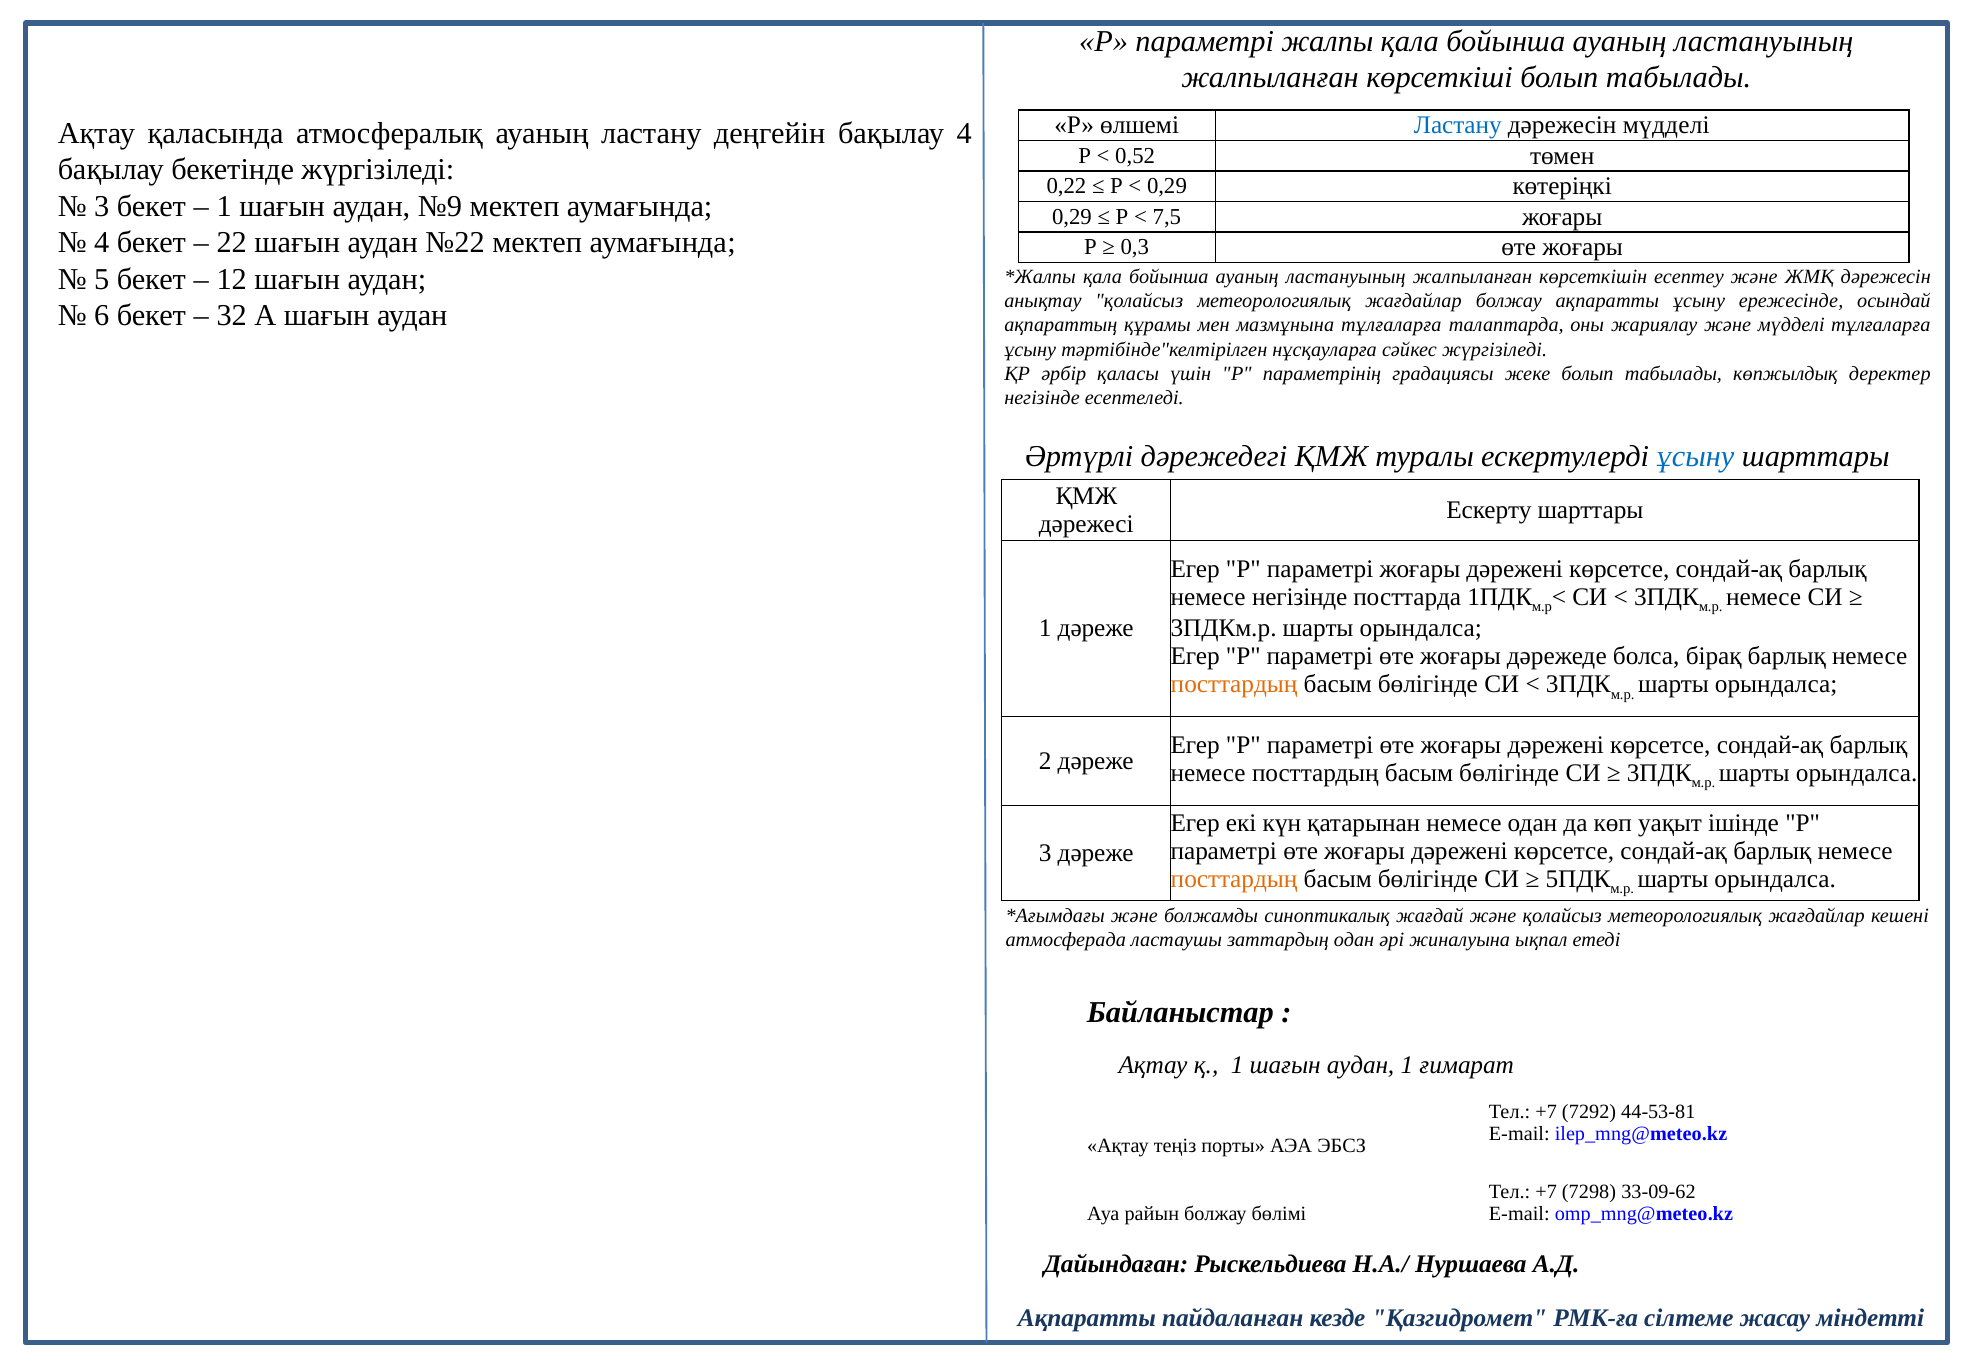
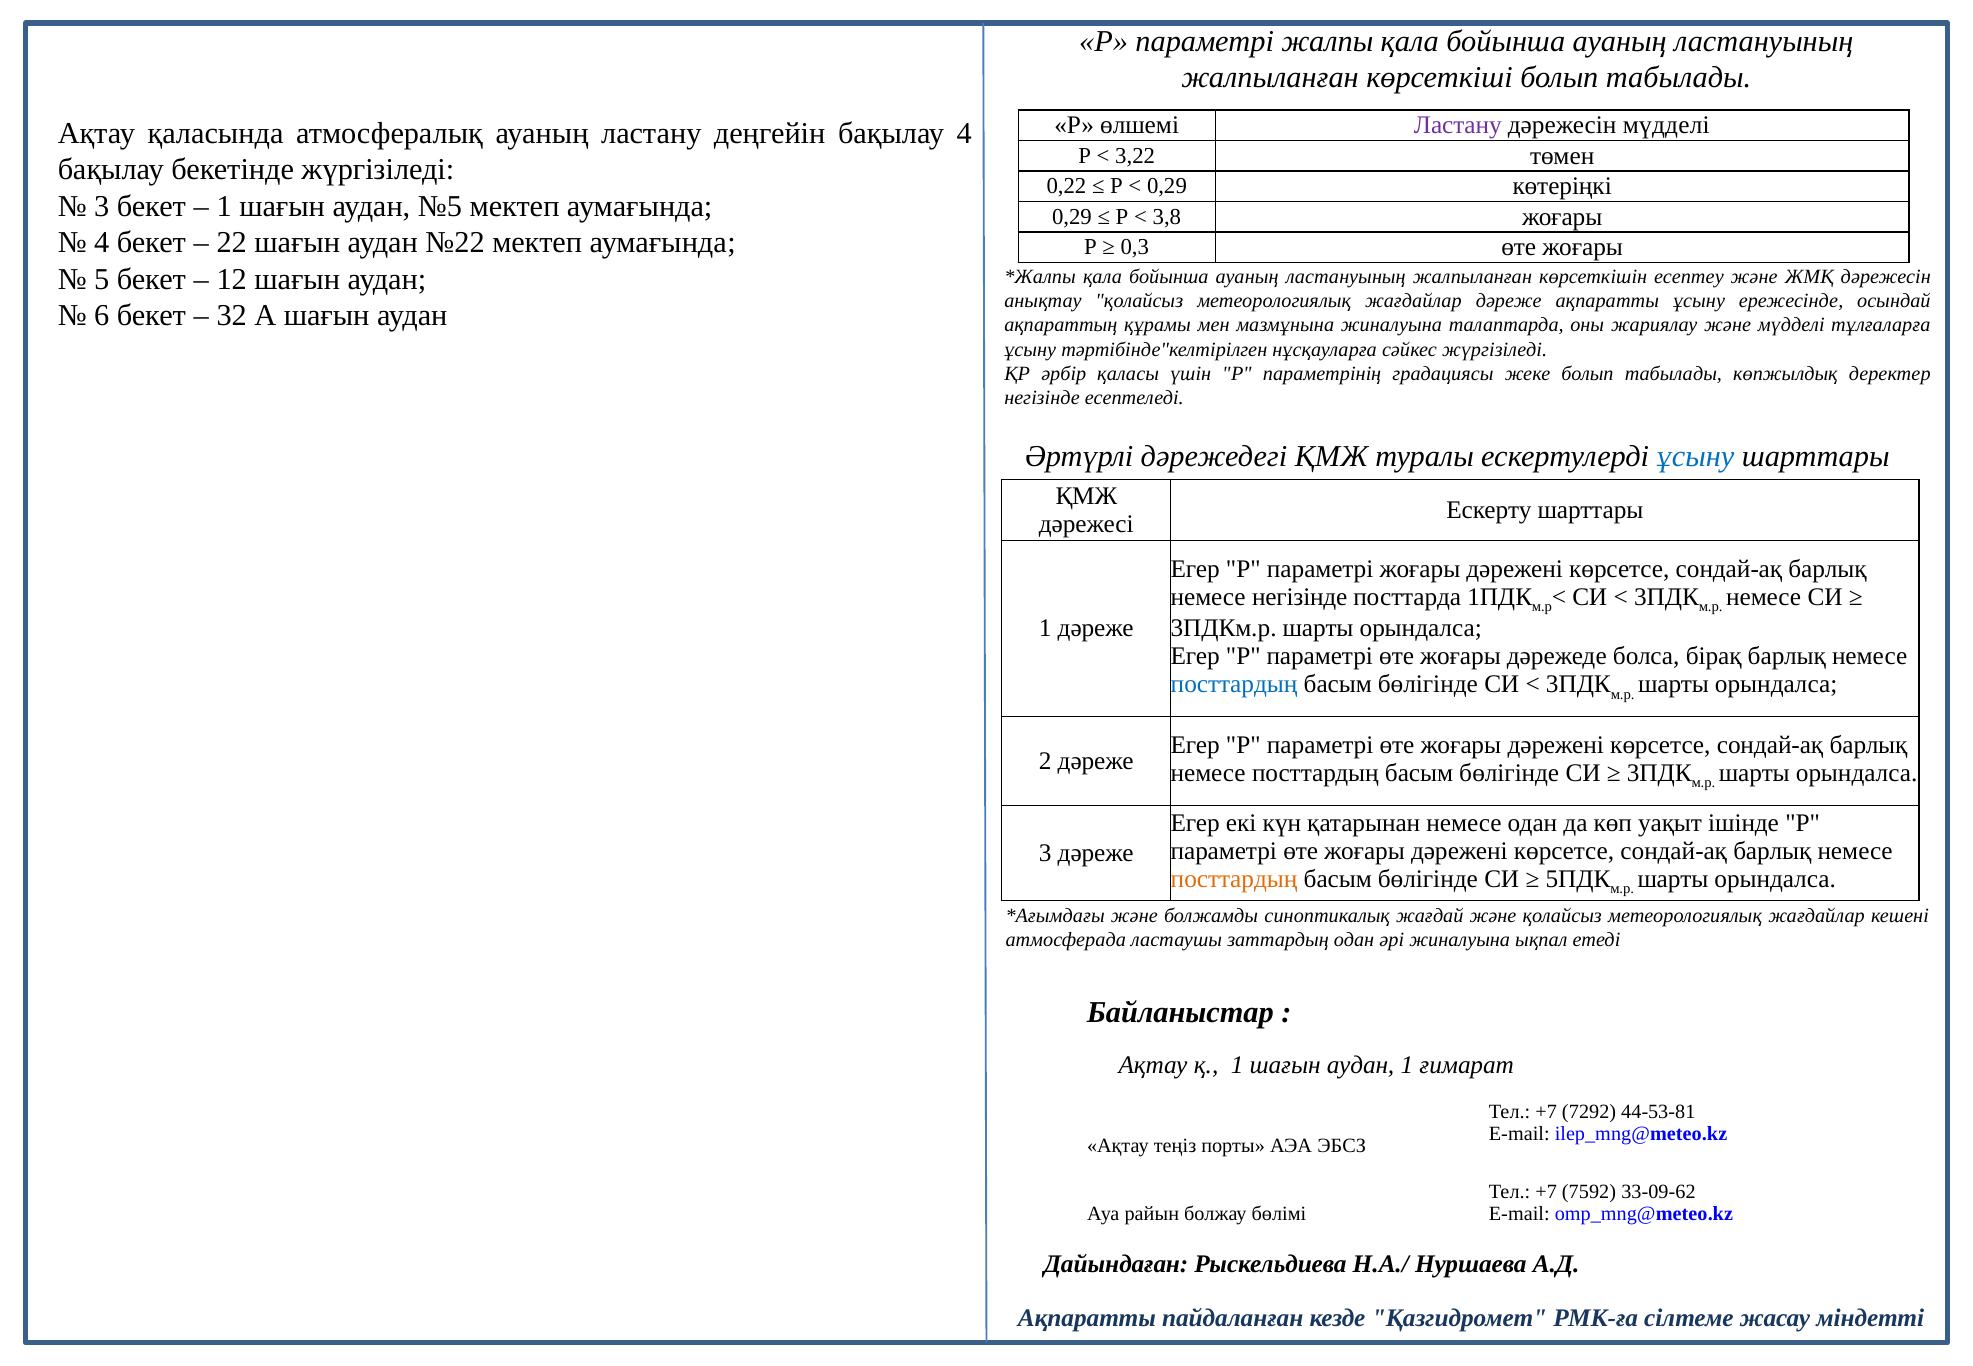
Ластану colour: blue -> purple (1458, 125)
0,52: 0,52 -> 3,22 (1135, 156)
№9: №9 -> №5 (440, 206)
7,5: 7,5 -> 3,8 (1167, 217)
жағдайлар болжау: болжау -> дәреже (1509, 301)
мазмұнына тұлғаларға: тұлғаларға -> жиналуына (1391, 325)
посттардың colour: orange -> blue (1234, 684)
7298: 7298 -> 7592 (1589, 1192)
